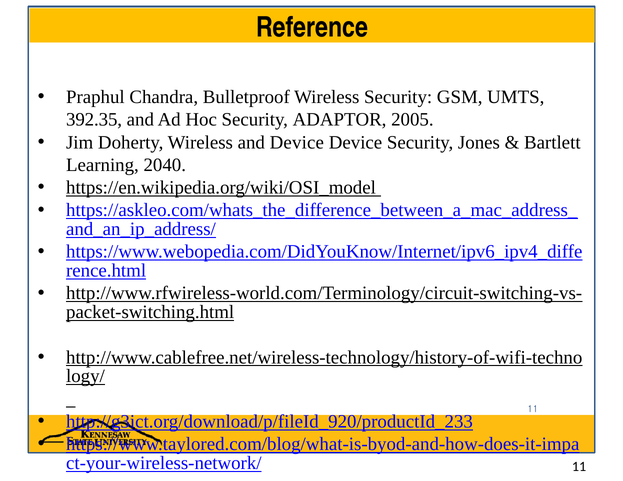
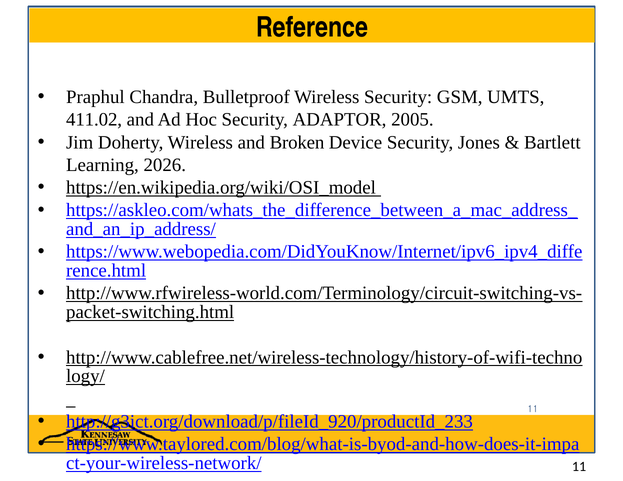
392.35: 392.35 -> 411.02 (94, 120)
and Device: Device -> Broken (297, 142)
2040: 2040 -> 2026 (165, 165)
